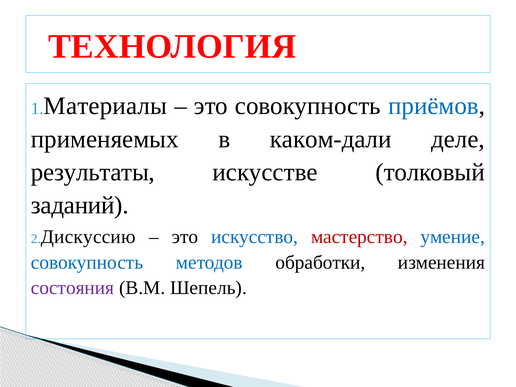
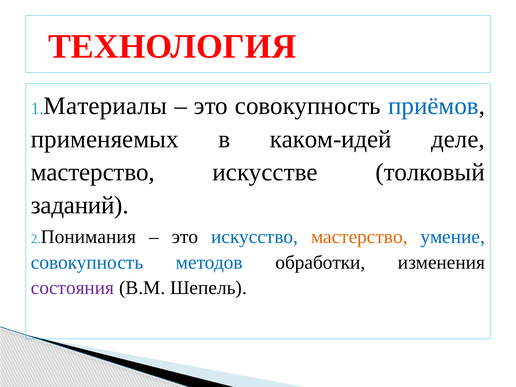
каком-дали: каком-дали -> каком-идей (331, 139)
результаты: результаты -> мастерство (93, 172)
Дискуссию: Дискуссию -> Понимания (88, 237)
мастерство colour: red -> orange (359, 237)
